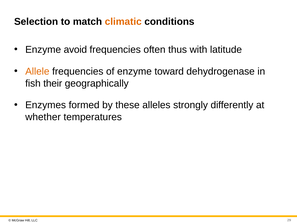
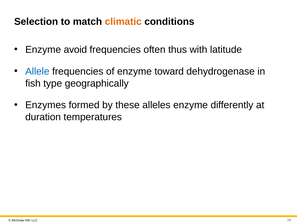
Allele colour: orange -> blue (37, 71)
their: their -> type (53, 83)
alleles strongly: strongly -> enzyme (191, 105)
whether: whether -> duration (43, 117)
